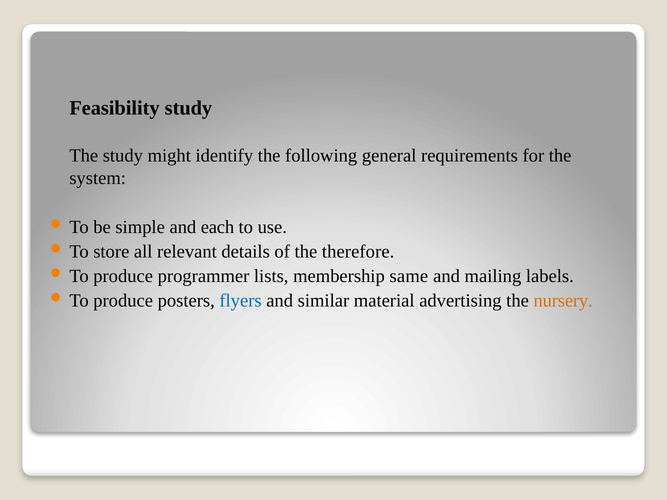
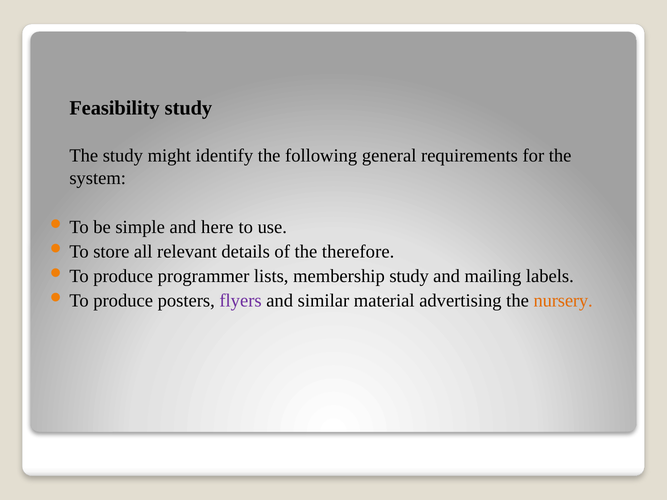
each: each -> here (217, 227)
membership same: same -> study (409, 276)
flyers colour: blue -> purple (241, 301)
